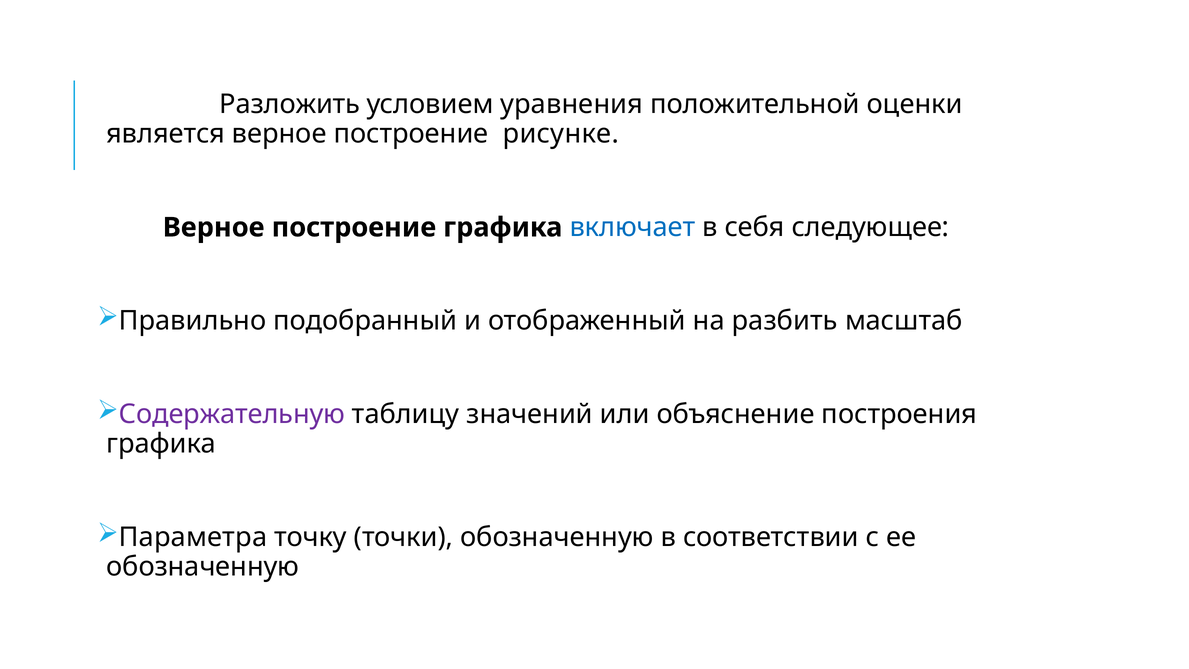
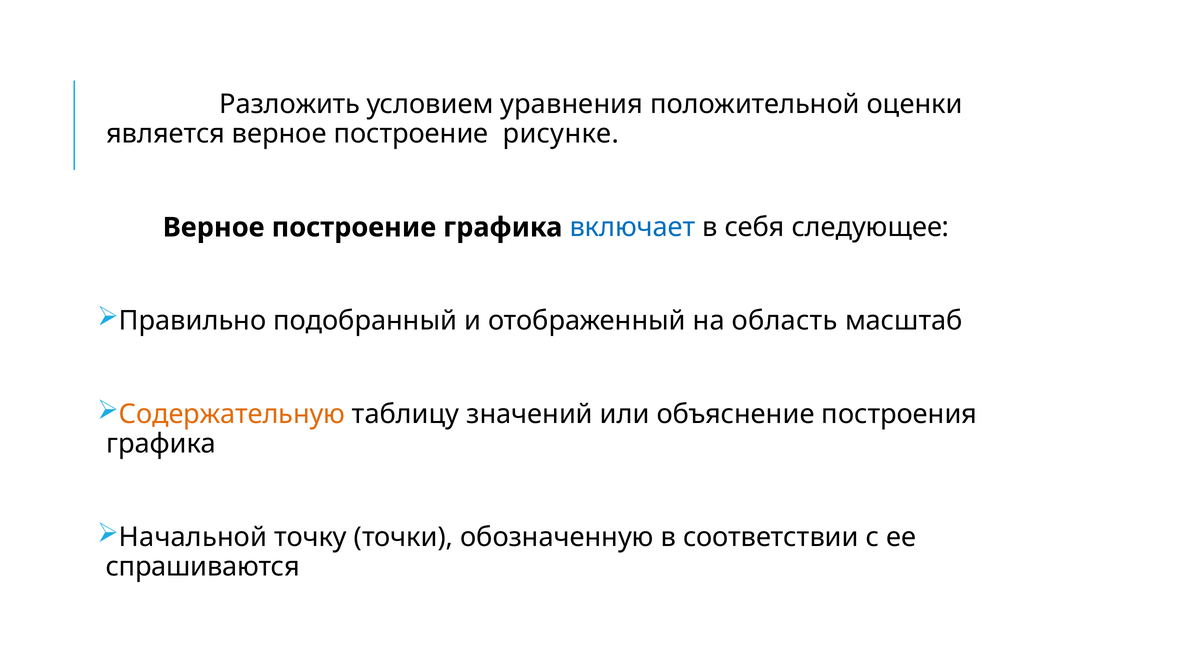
разбить: разбить -> область (785, 321)
Содержательную colour: purple -> orange (232, 414)
Параметра: Параметра -> Начальной (193, 537)
обозначенную: обозначенную -> спрашиваются (203, 567)
